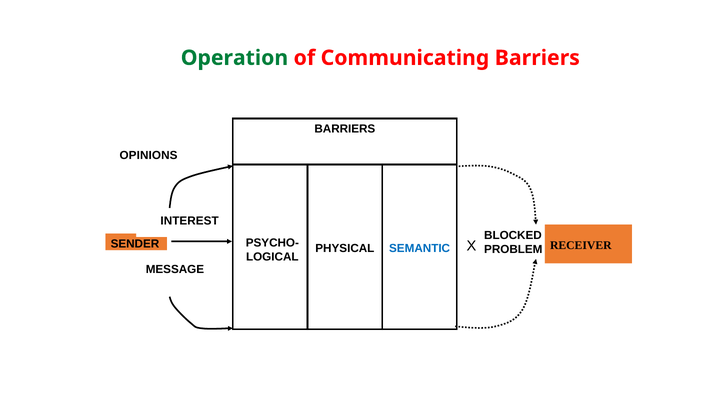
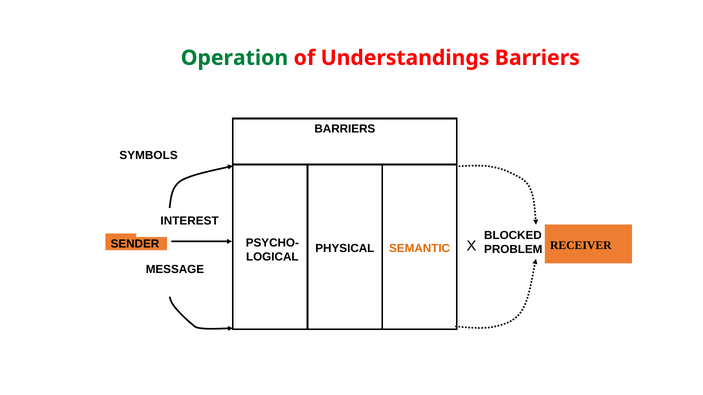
Communicating: Communicating -> Understandings (405, 58)
OPINIONS: OPINIONS -> SYMBOLS (149, 155)
SEMANTIC colour: blue -> orange (420, 249)
